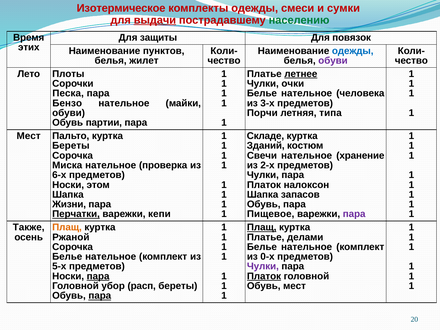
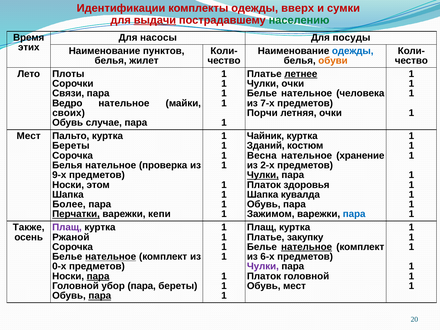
Изотермическое: Изотермическое -> Идентификации (121, 8)
смеси: смеси -> вверх (298, 8)
защиты: защиты -> насосы (159, 38)
повязок: повязок -> посуды (352, 38)
обуви colour: purple -> orange (333, 61)
Песка: Песка -> Связи (68, 93)
Бензо: Бензо -> Ведро (67, 103)
3-х: 3-х -> 7-х (267, 103)
обуви: обуви -> своих (69, 113)
летняя типа: типа -> очки (331, 113)
партии: партии -> случае (104, 123)
Складе: Складе -> Чайник (265, 136)
Свечи: Свечи -> Весна (262, 155)
Миска: Миска -> Белья (67, 165)
6-х: 6-х -> 9-х (59, 175)
Чулки underline: none -> present (263, 175)
налоксон: налоксон -> здоровья (306, 185)
запасов: запасов -> кувалда (300, 195)
Жизни: Жизни -> Более (69, 204)
Пищевое: Пищевое -> Зажимом (271, 214)
пара colour: purple -> blue (354, 214)
Плащ colour: orange -> purple (67, 227)
Плащ underline: present -> none (262, 227)
делами: делами -> закупку (305, 237)
нательное underline: none -> present (307, 247)
нательное underline: none -> present (111, 257)
0-х: 0-х -> 6-х (267, 257)
5-х: 5-х -> 0-х (59, 266)
Платок underline: present -> none (264, 276)
убор расп: расп -> пара (142, 286)
